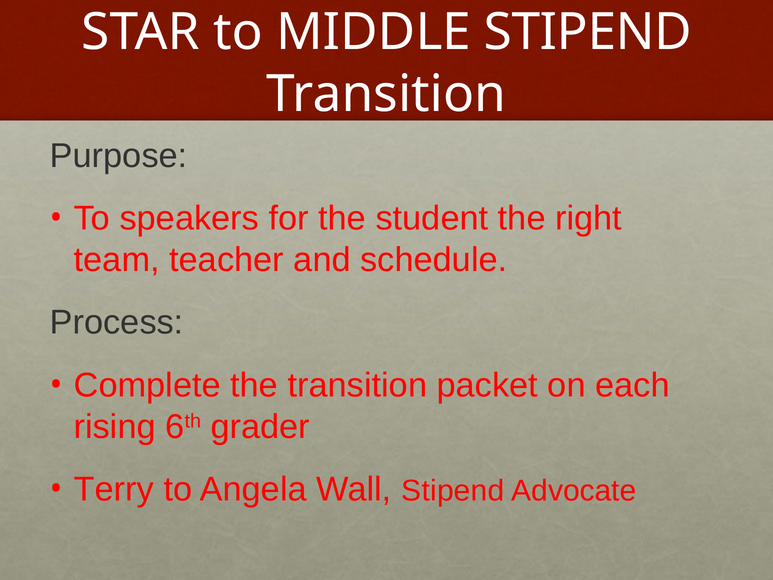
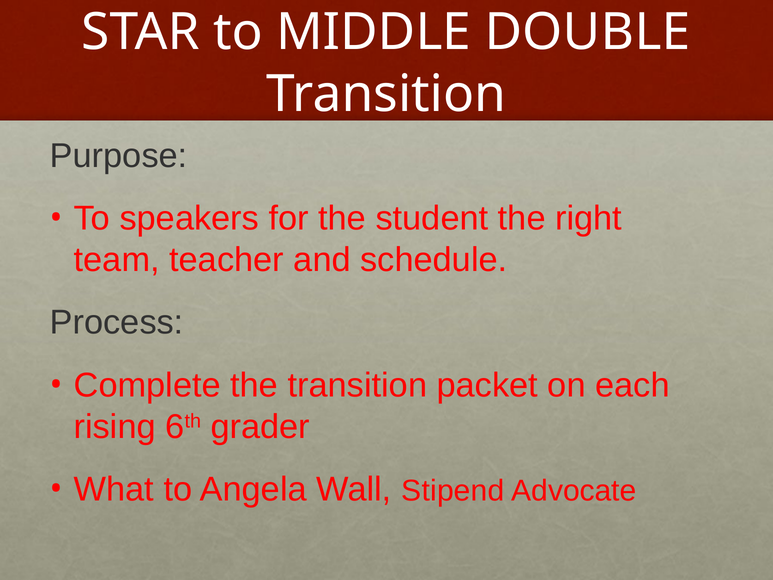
MIDDLE STIPEND: STIPEND -> DOUBLE (588, 32)
Terry: Terry -> What (114, 489)
